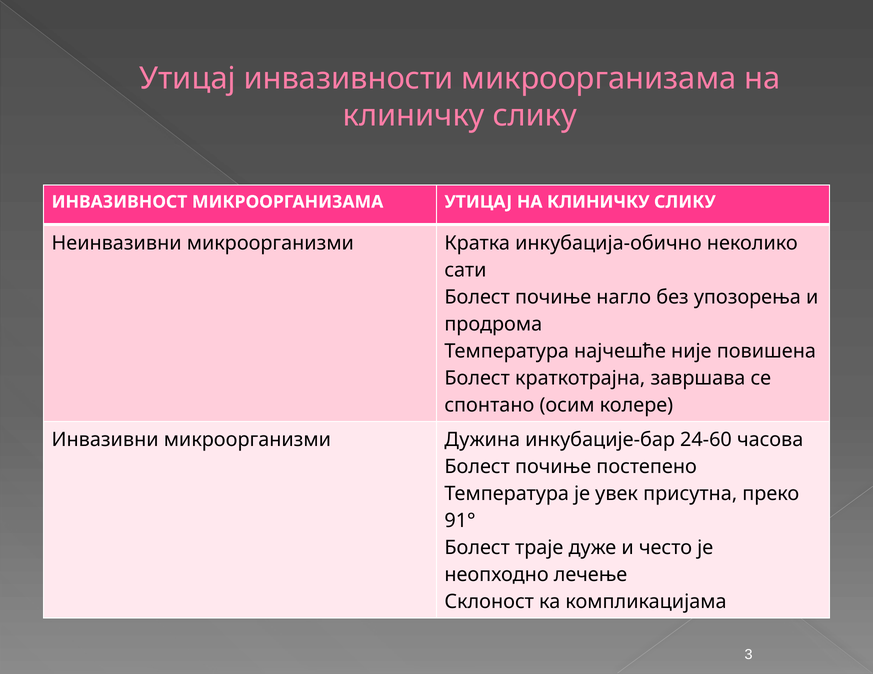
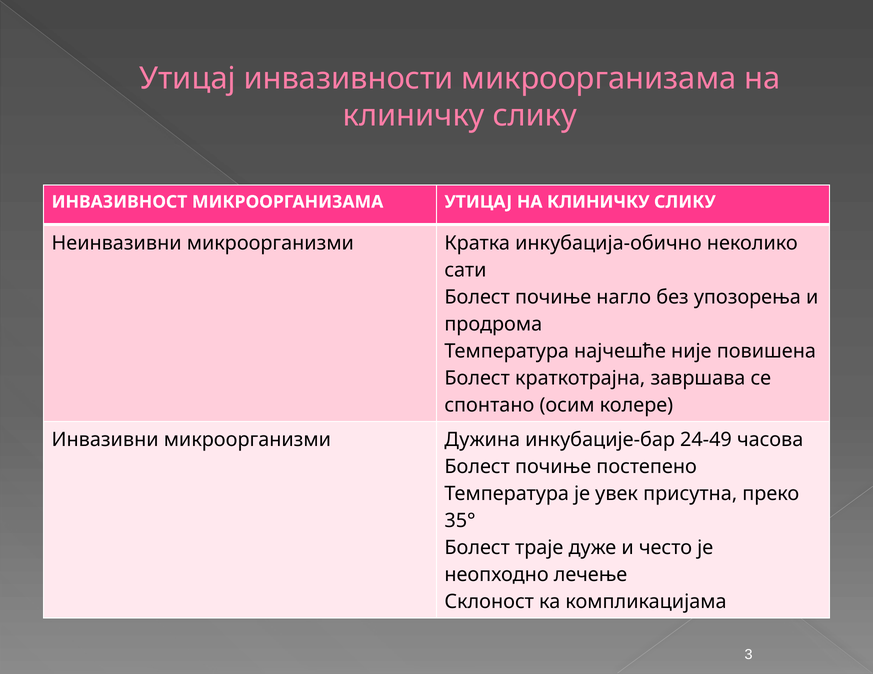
24-60: 24-60 -> 24-49 (706, 440)
91°: 91° -> 35° (460, 521)
